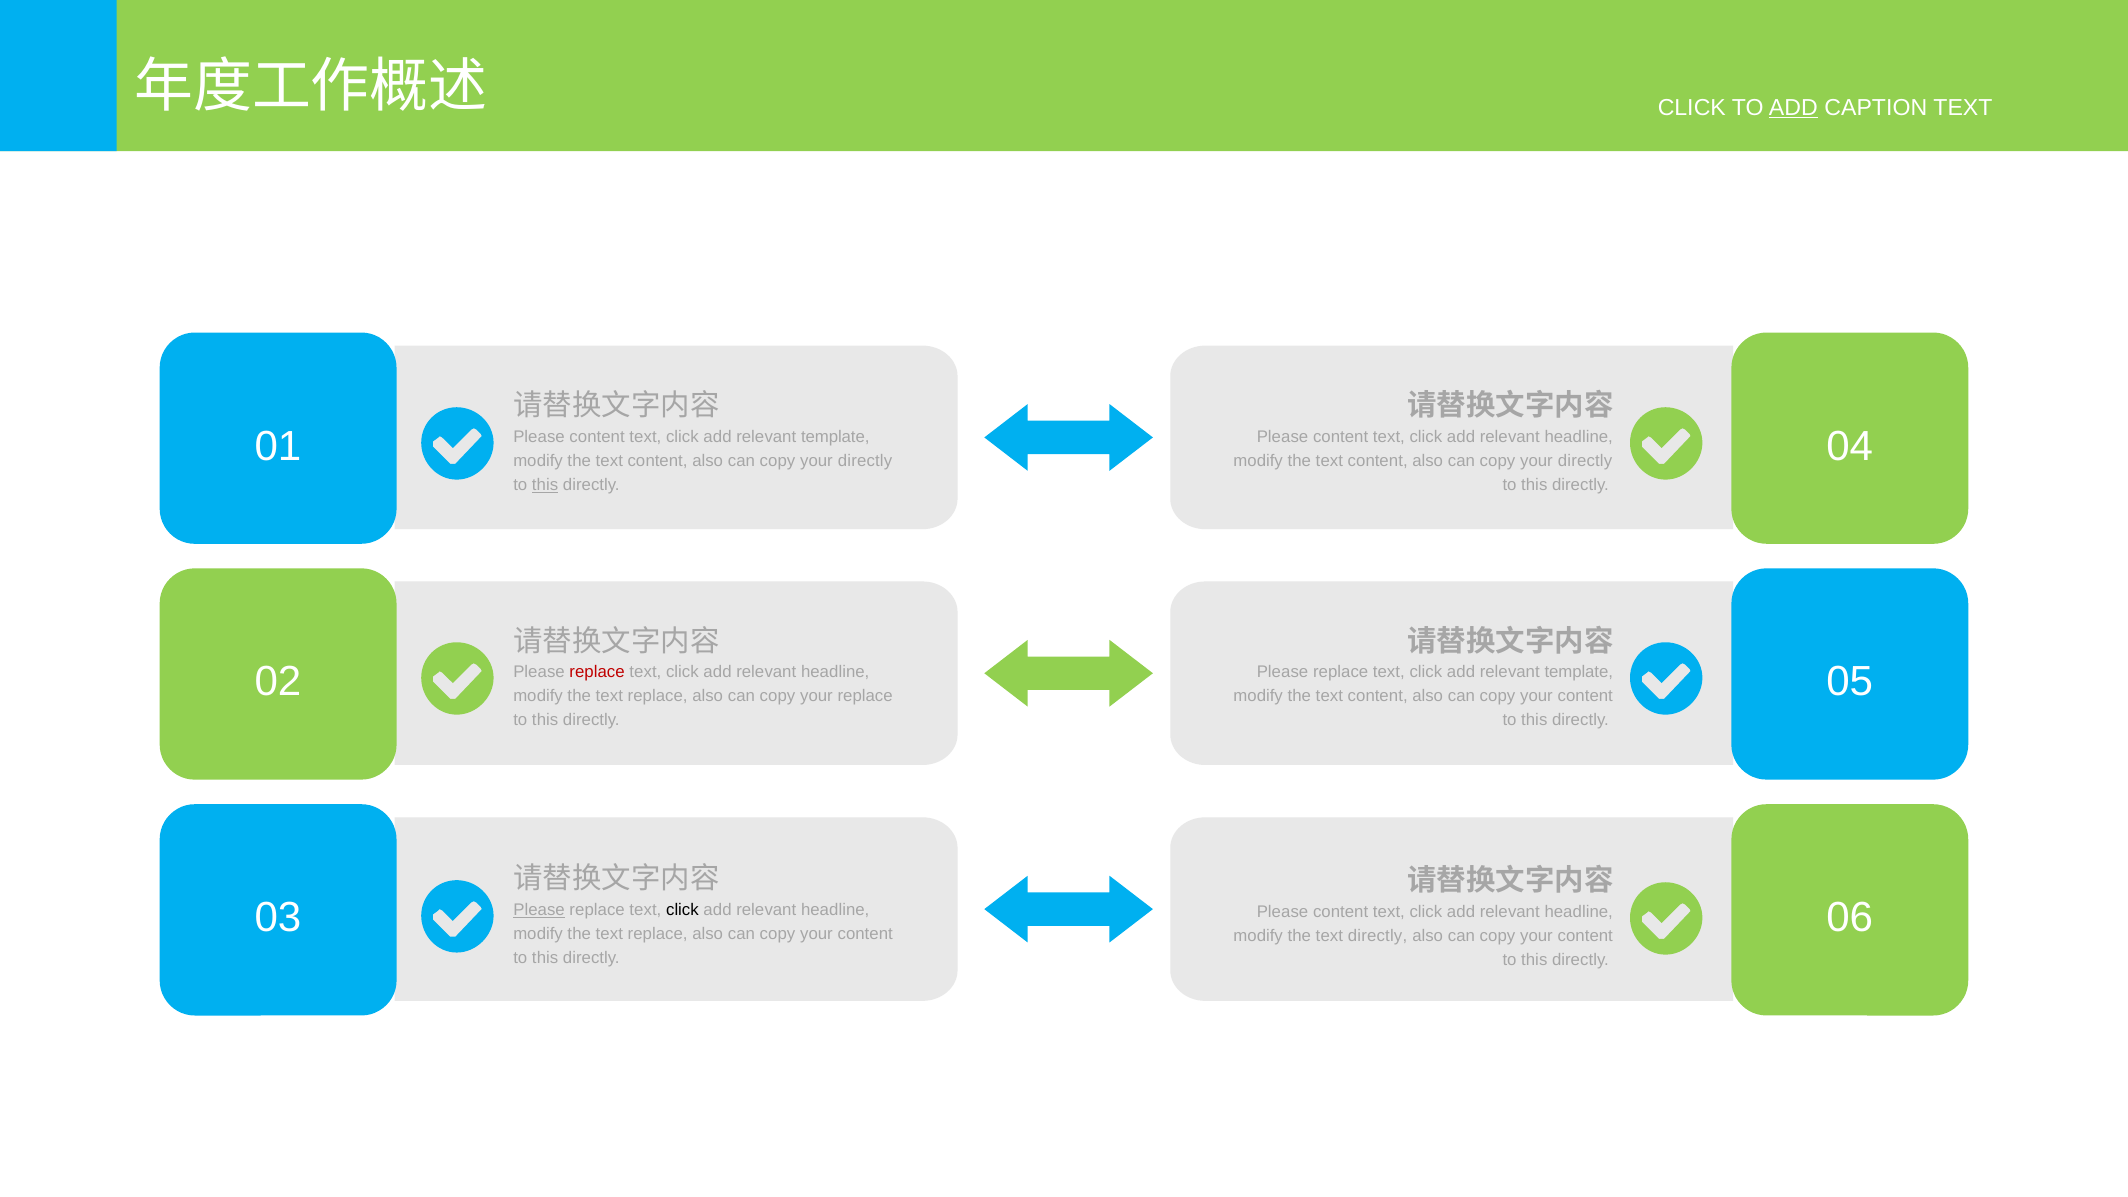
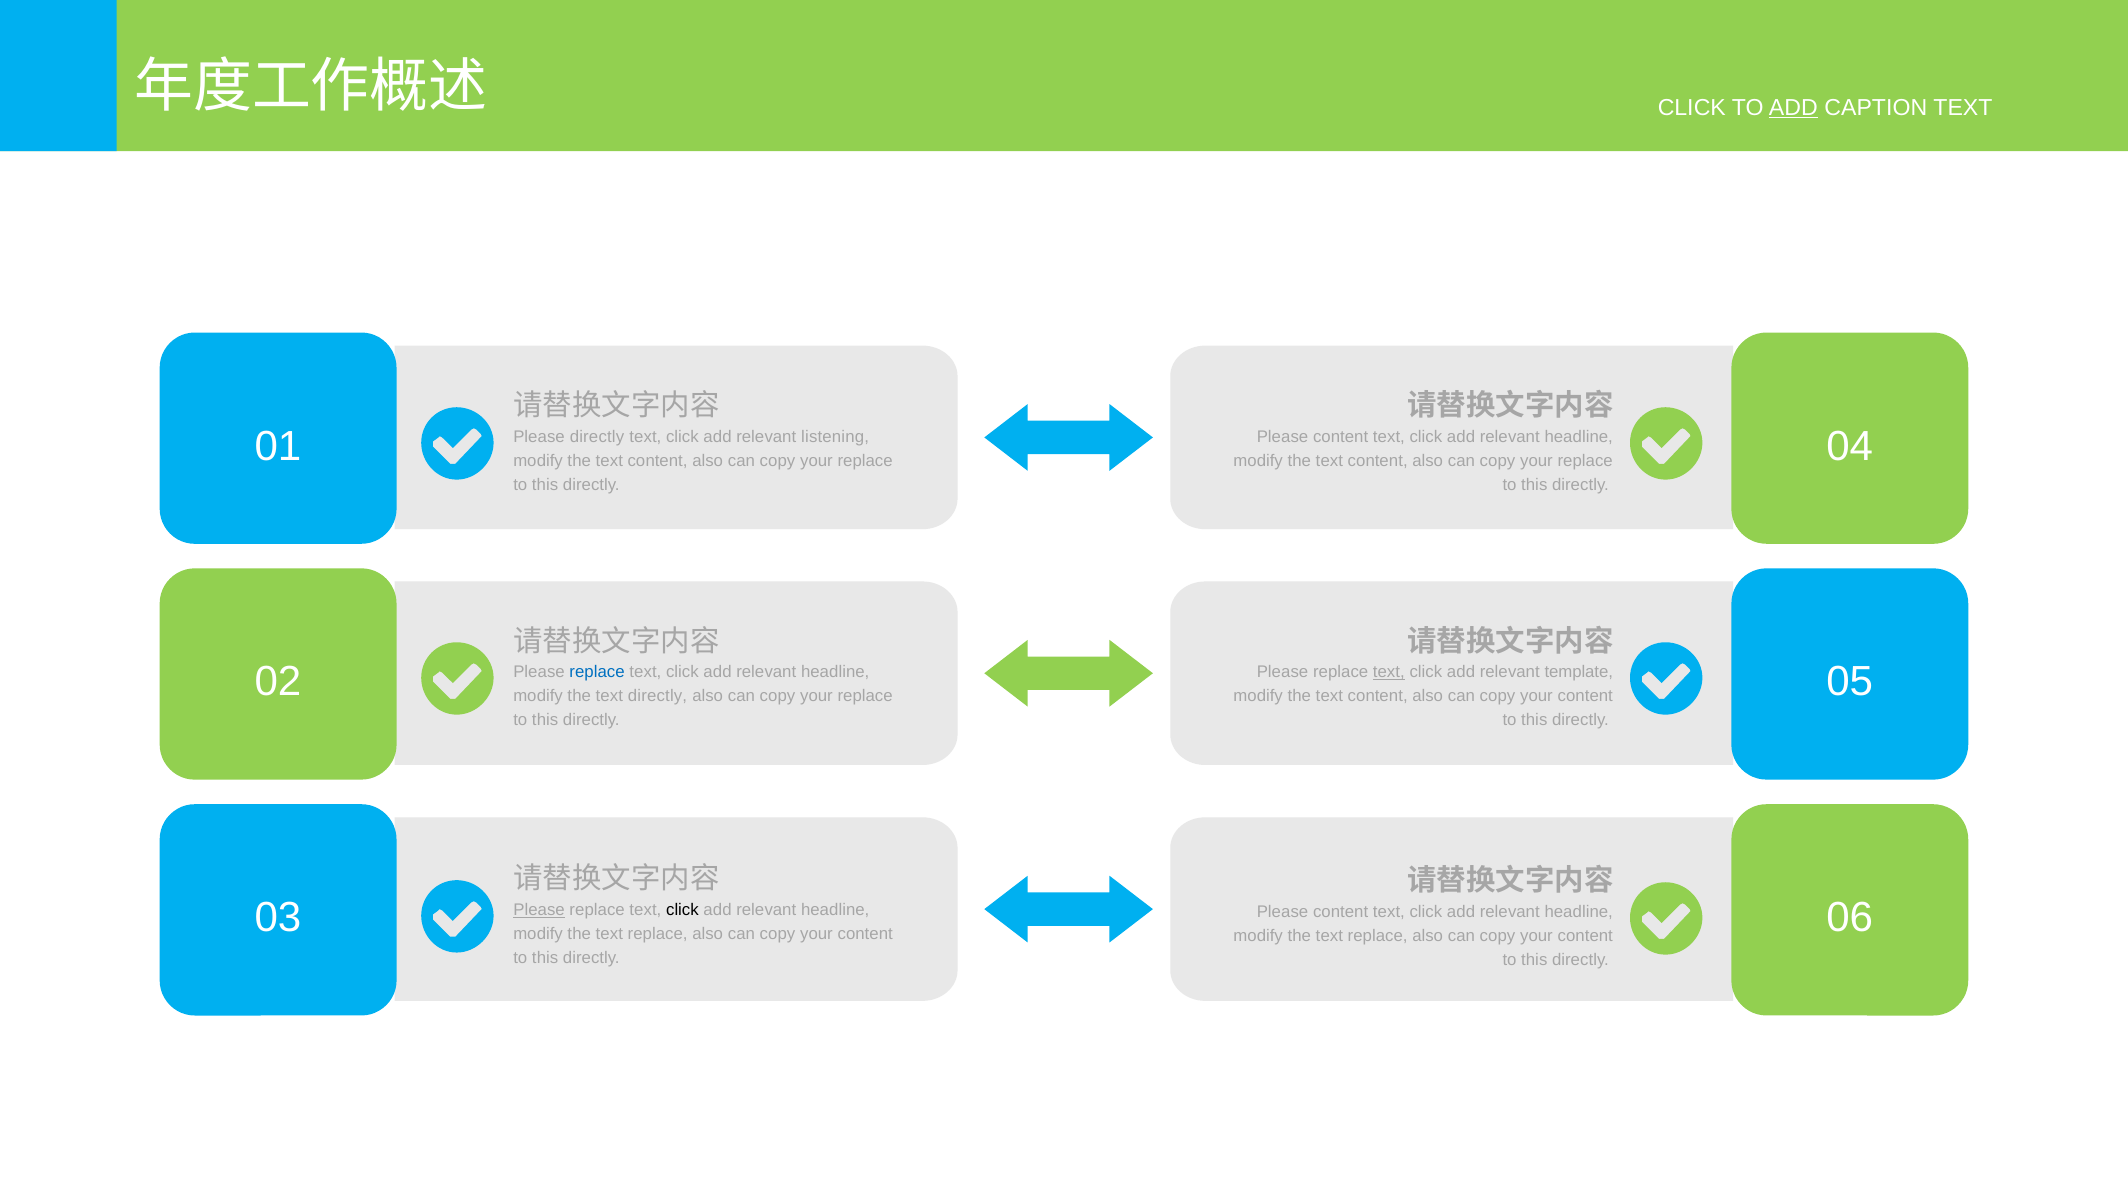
content: content -> directly (597, 437)
template: template -> listening (835, 437)
directly: directly -> replace (865, 461)
directly: directly -> replace (1585, 461)
this underline: present -> none (545, 485)
replace colour: red -> blue (597, 672)
text underline: none -> present (1389, 672)
replace: replace -> directly (658, 696)
directly: directly -> replace (1378, 936)
